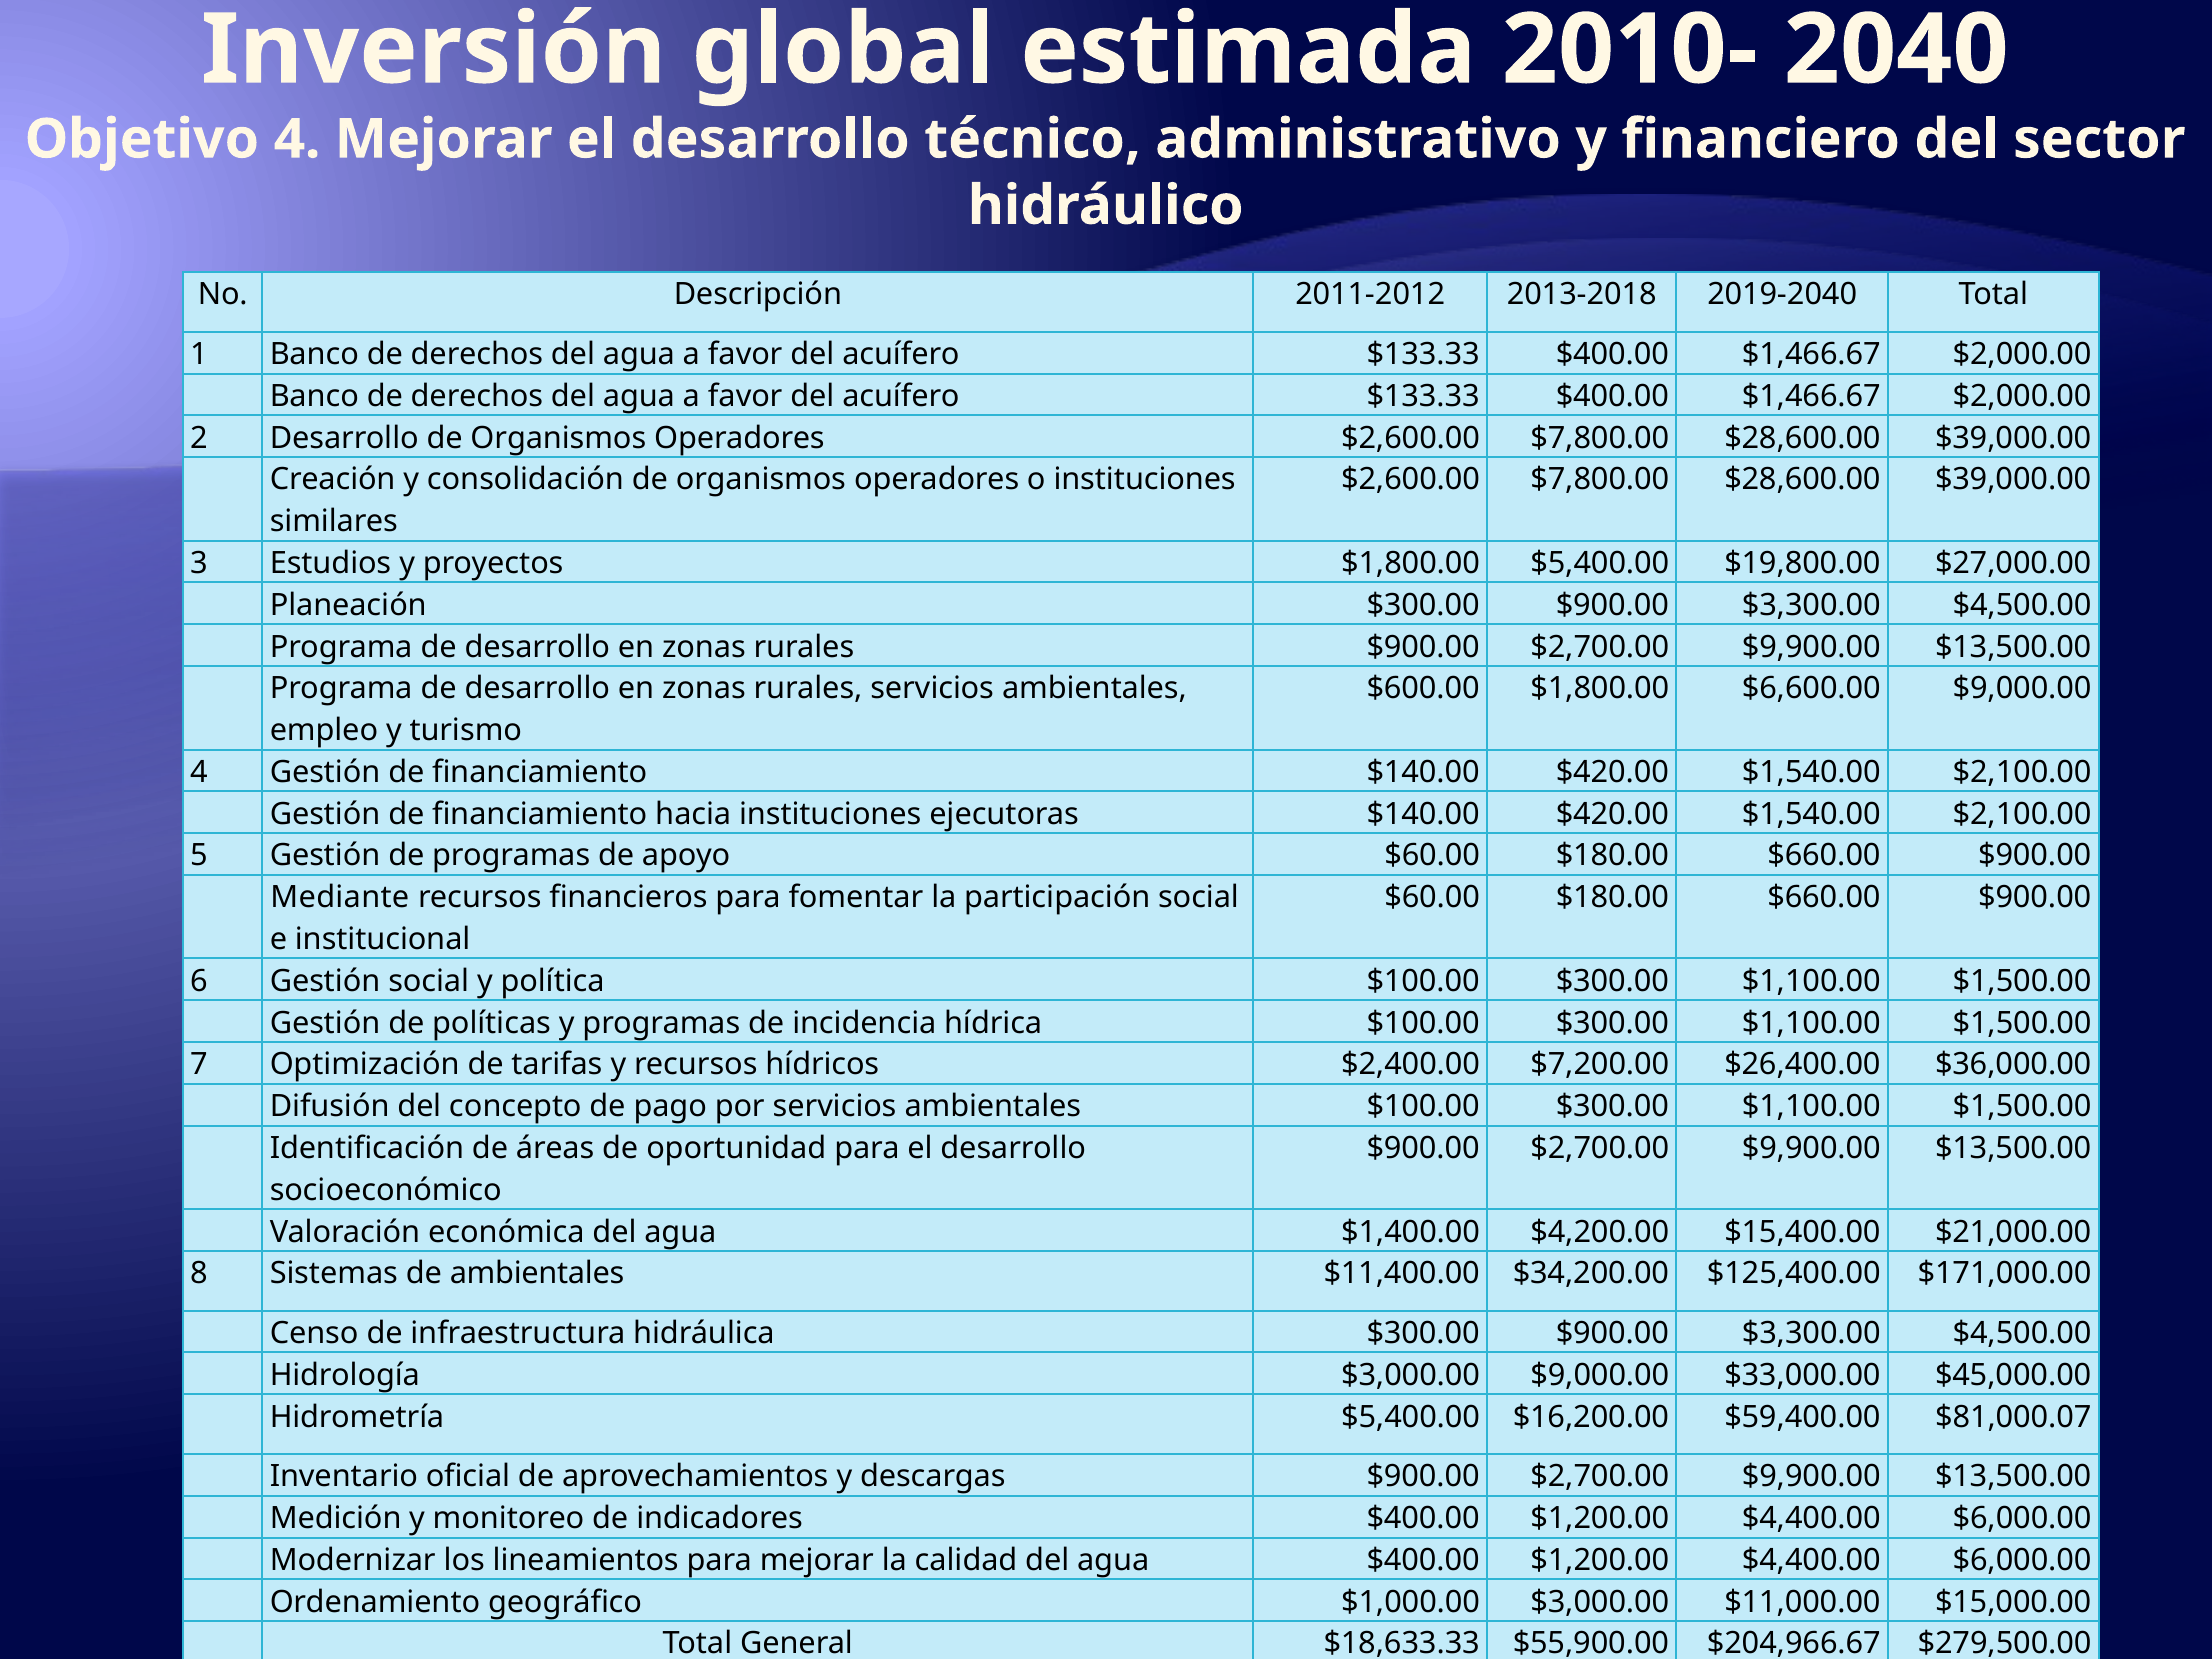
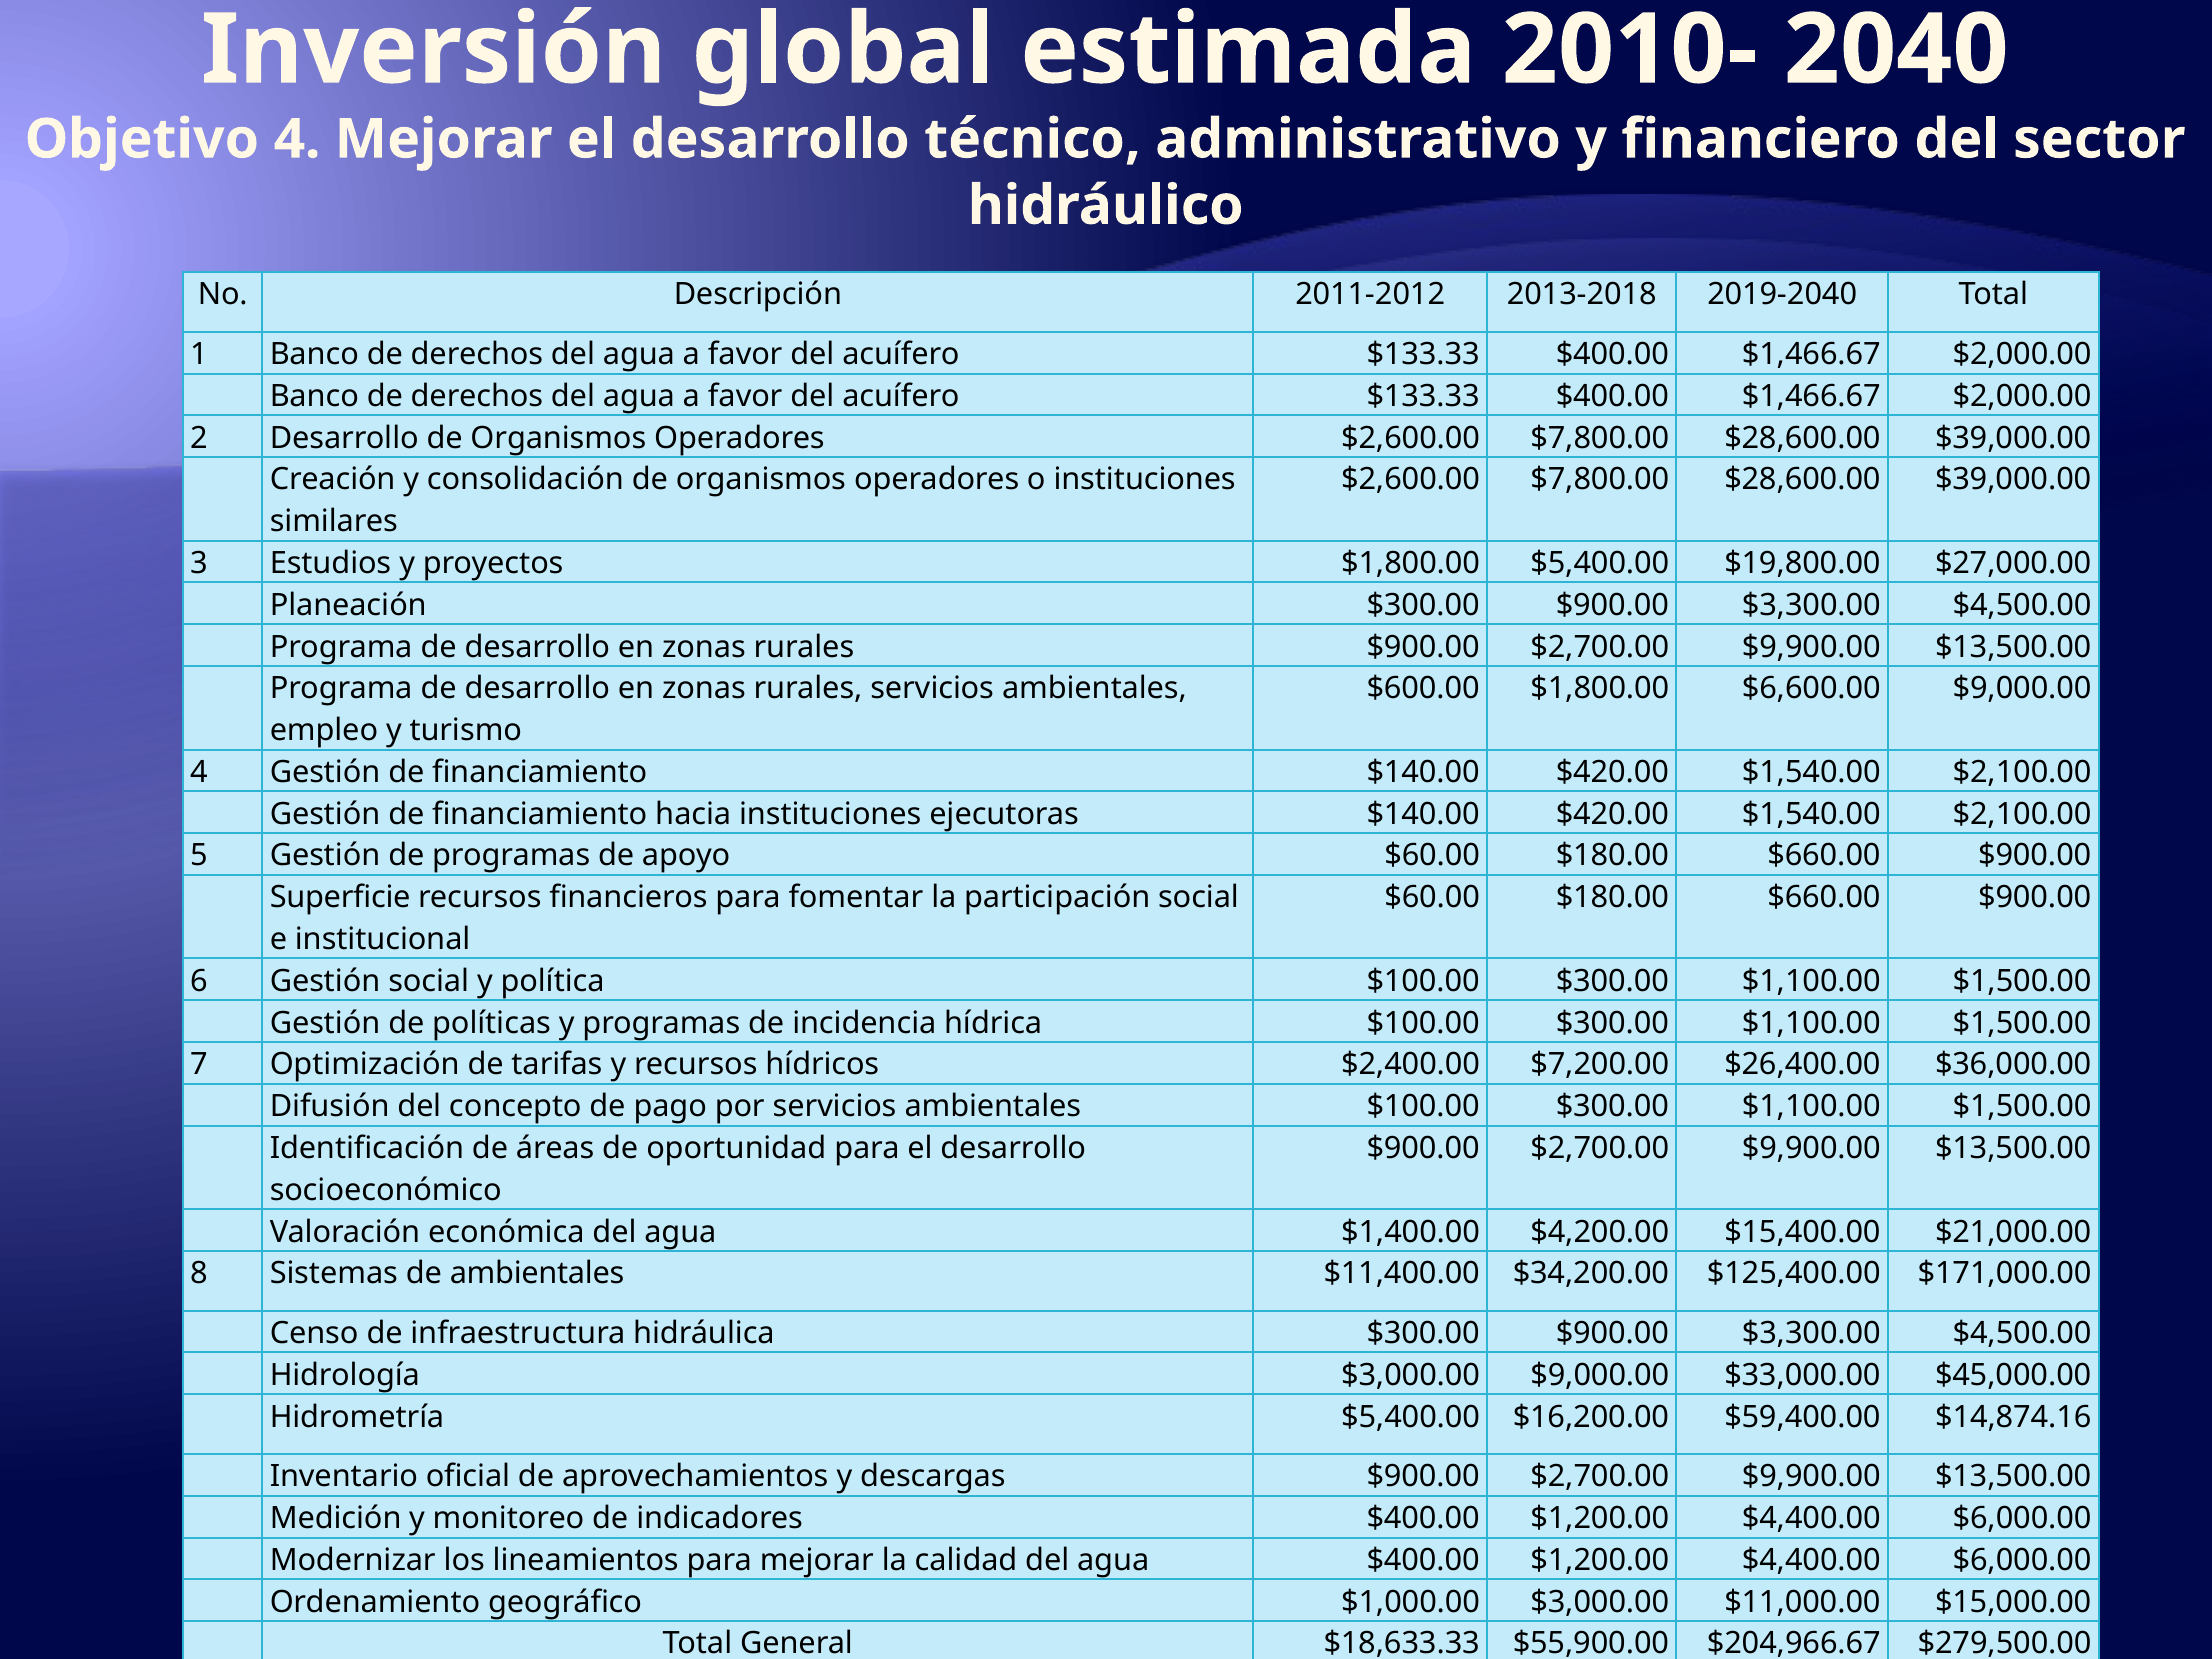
Mediante: Mediante -> Superficie (340, 898)
$81,000.07: $81,000.07 -> $14,874.16 (2013, 1417)
